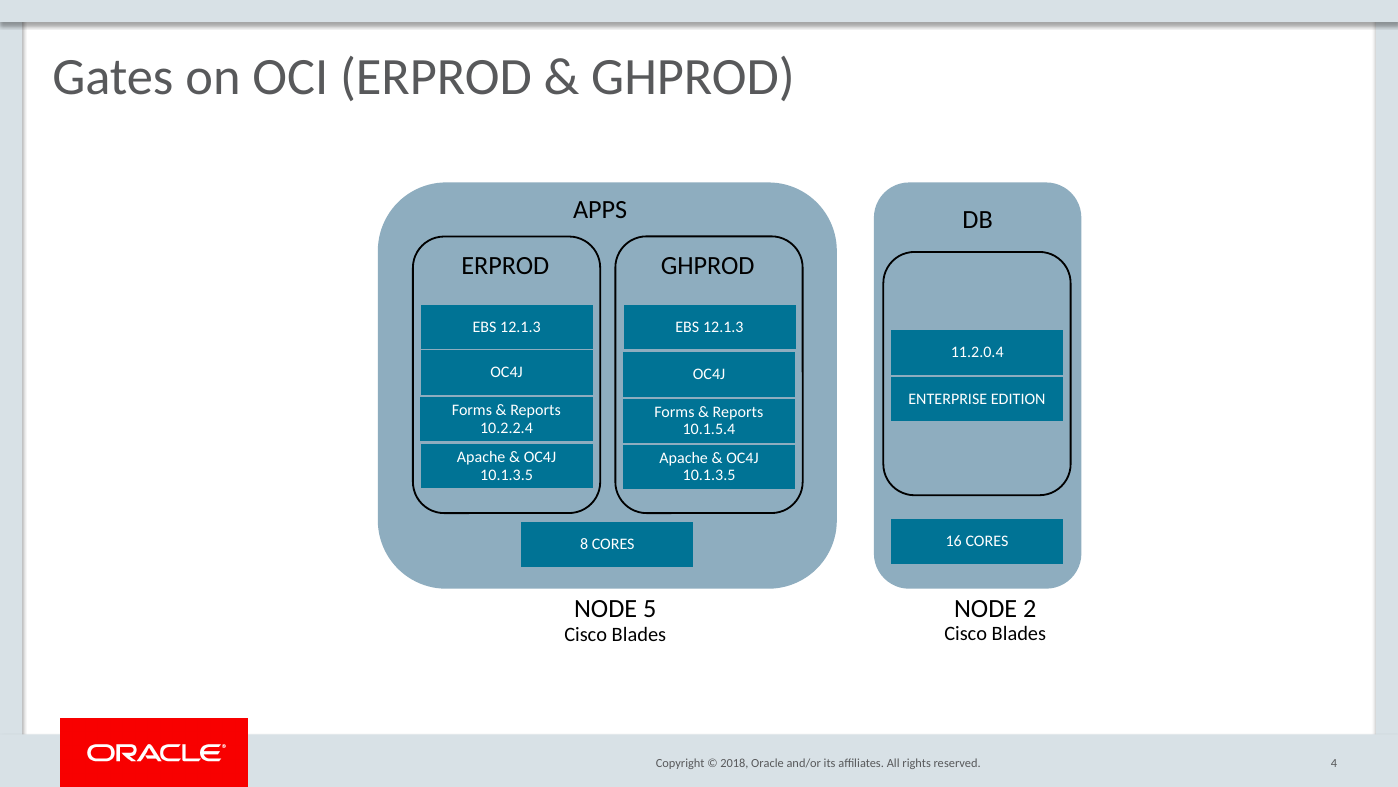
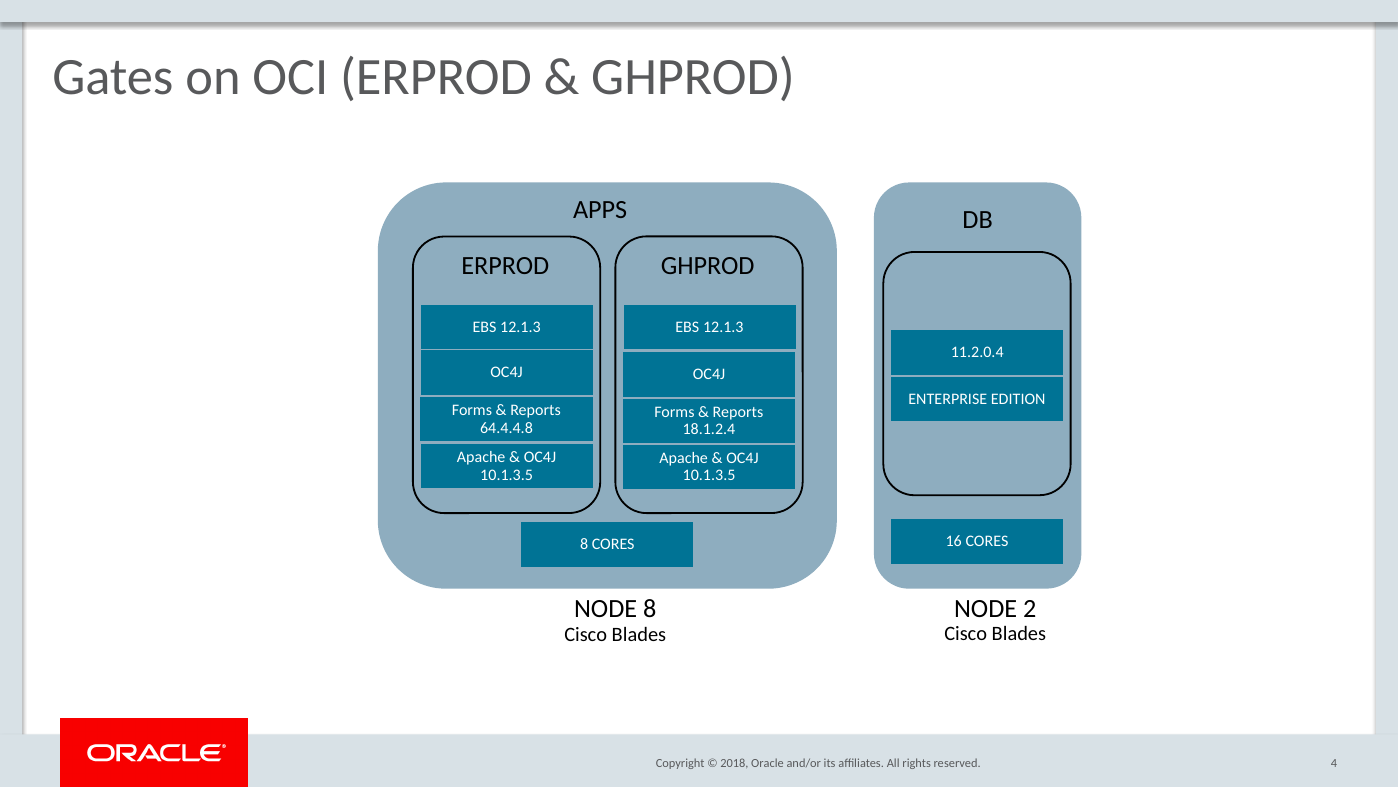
10.2.2.4: 10.2.2.4 -> 64.4.4.8 (506, 428)
10.1.5.4: 10.1.5.4 -> 18.1.2.4 (709, 429)
NODE 5: 5 -> 8 (650, 609)
